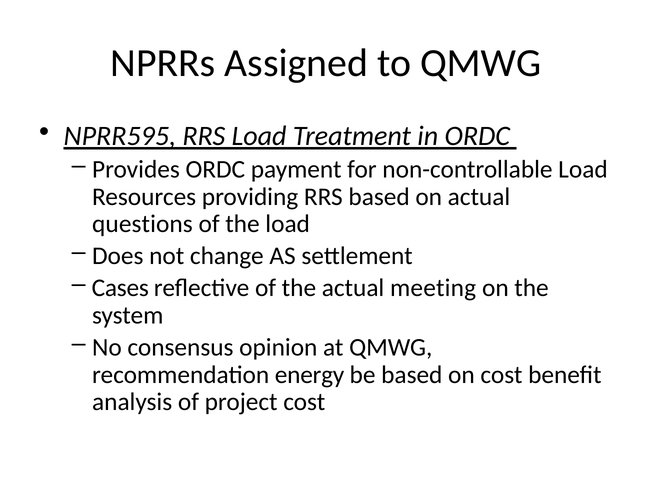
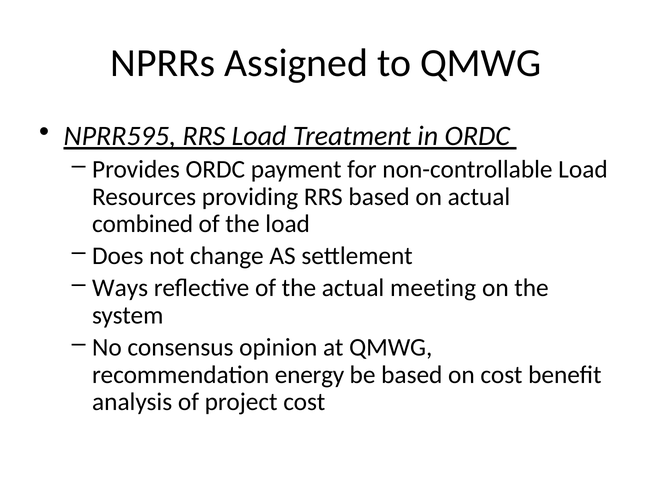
questions: questions -> combined (143, 224)
Cases: Cases -> Ways (120, 288)
